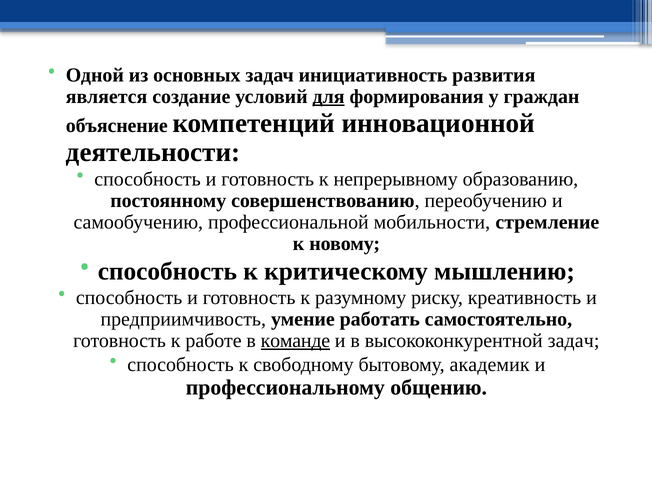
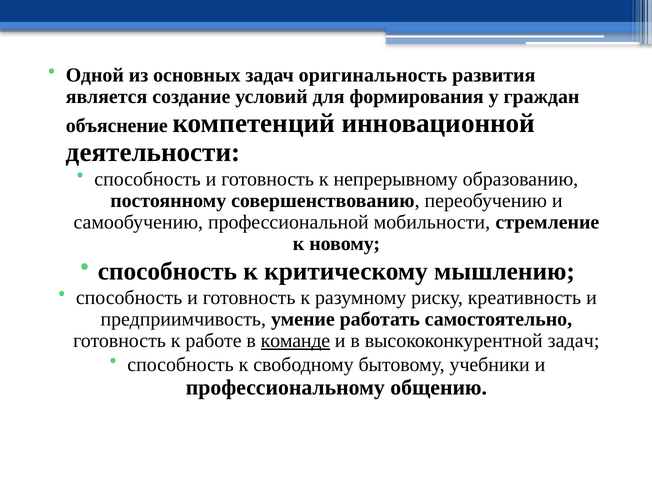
инициативность: инициативность -> оригинальность (373, 75)
для underline: present -> none (329, 97)
академик: академик -> учебники (490, 365)
